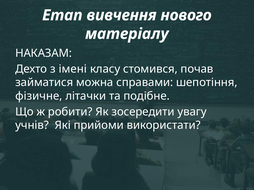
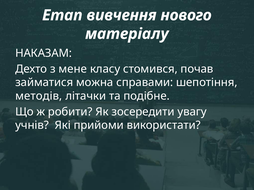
імені: імені -> мене (73, 69)
фізичне: фізичне -> методів (39, 96)
